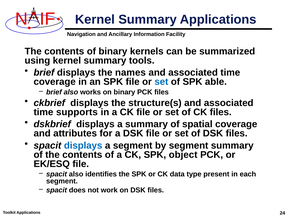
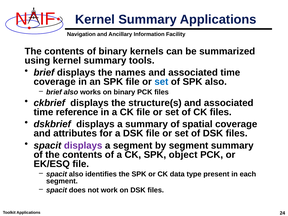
SPK able: able -> also (216, 82)
supports: supports -> reference (77, 112)
displays colour: blue -> purple (83, 146)
